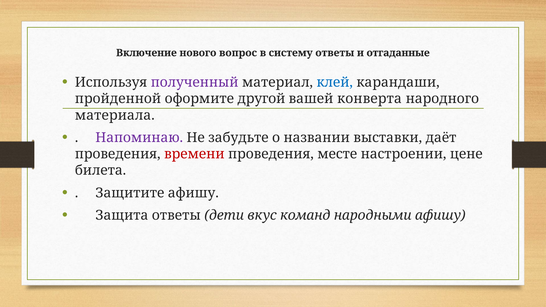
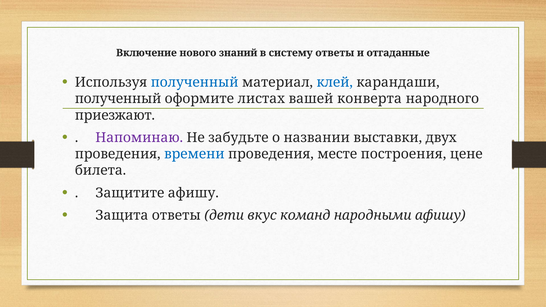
вопрос: вопрос -> знаний (238, 53)
полученный colour: purple -> blue (195, 82)
пройденной: пройденной -> полученный (118, 99)
другой: другой -> листах (261, 99)
материала: материала -> приезжают (115, 115)
даёт: даёт -> двух (441, 138)
времени colour: red -> blue (194, 154)
настроении: настроении -> построения (403, 154)
